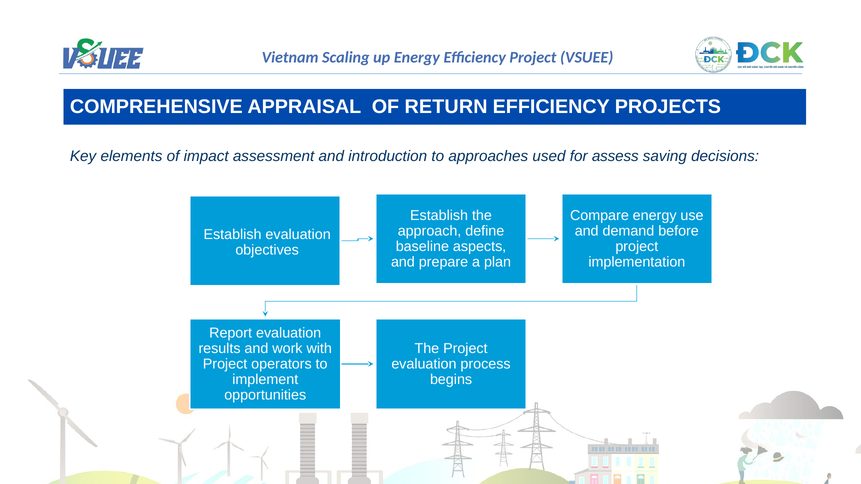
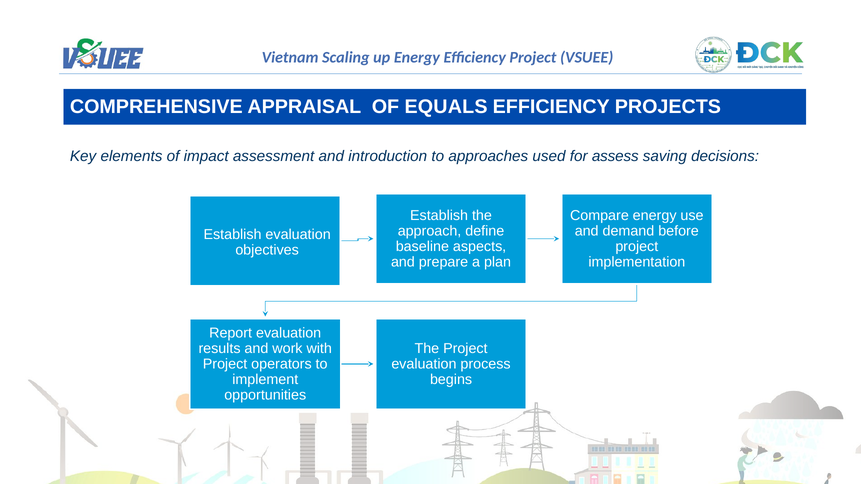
RETURN: RETURN -> EQUALS (446, 107)
